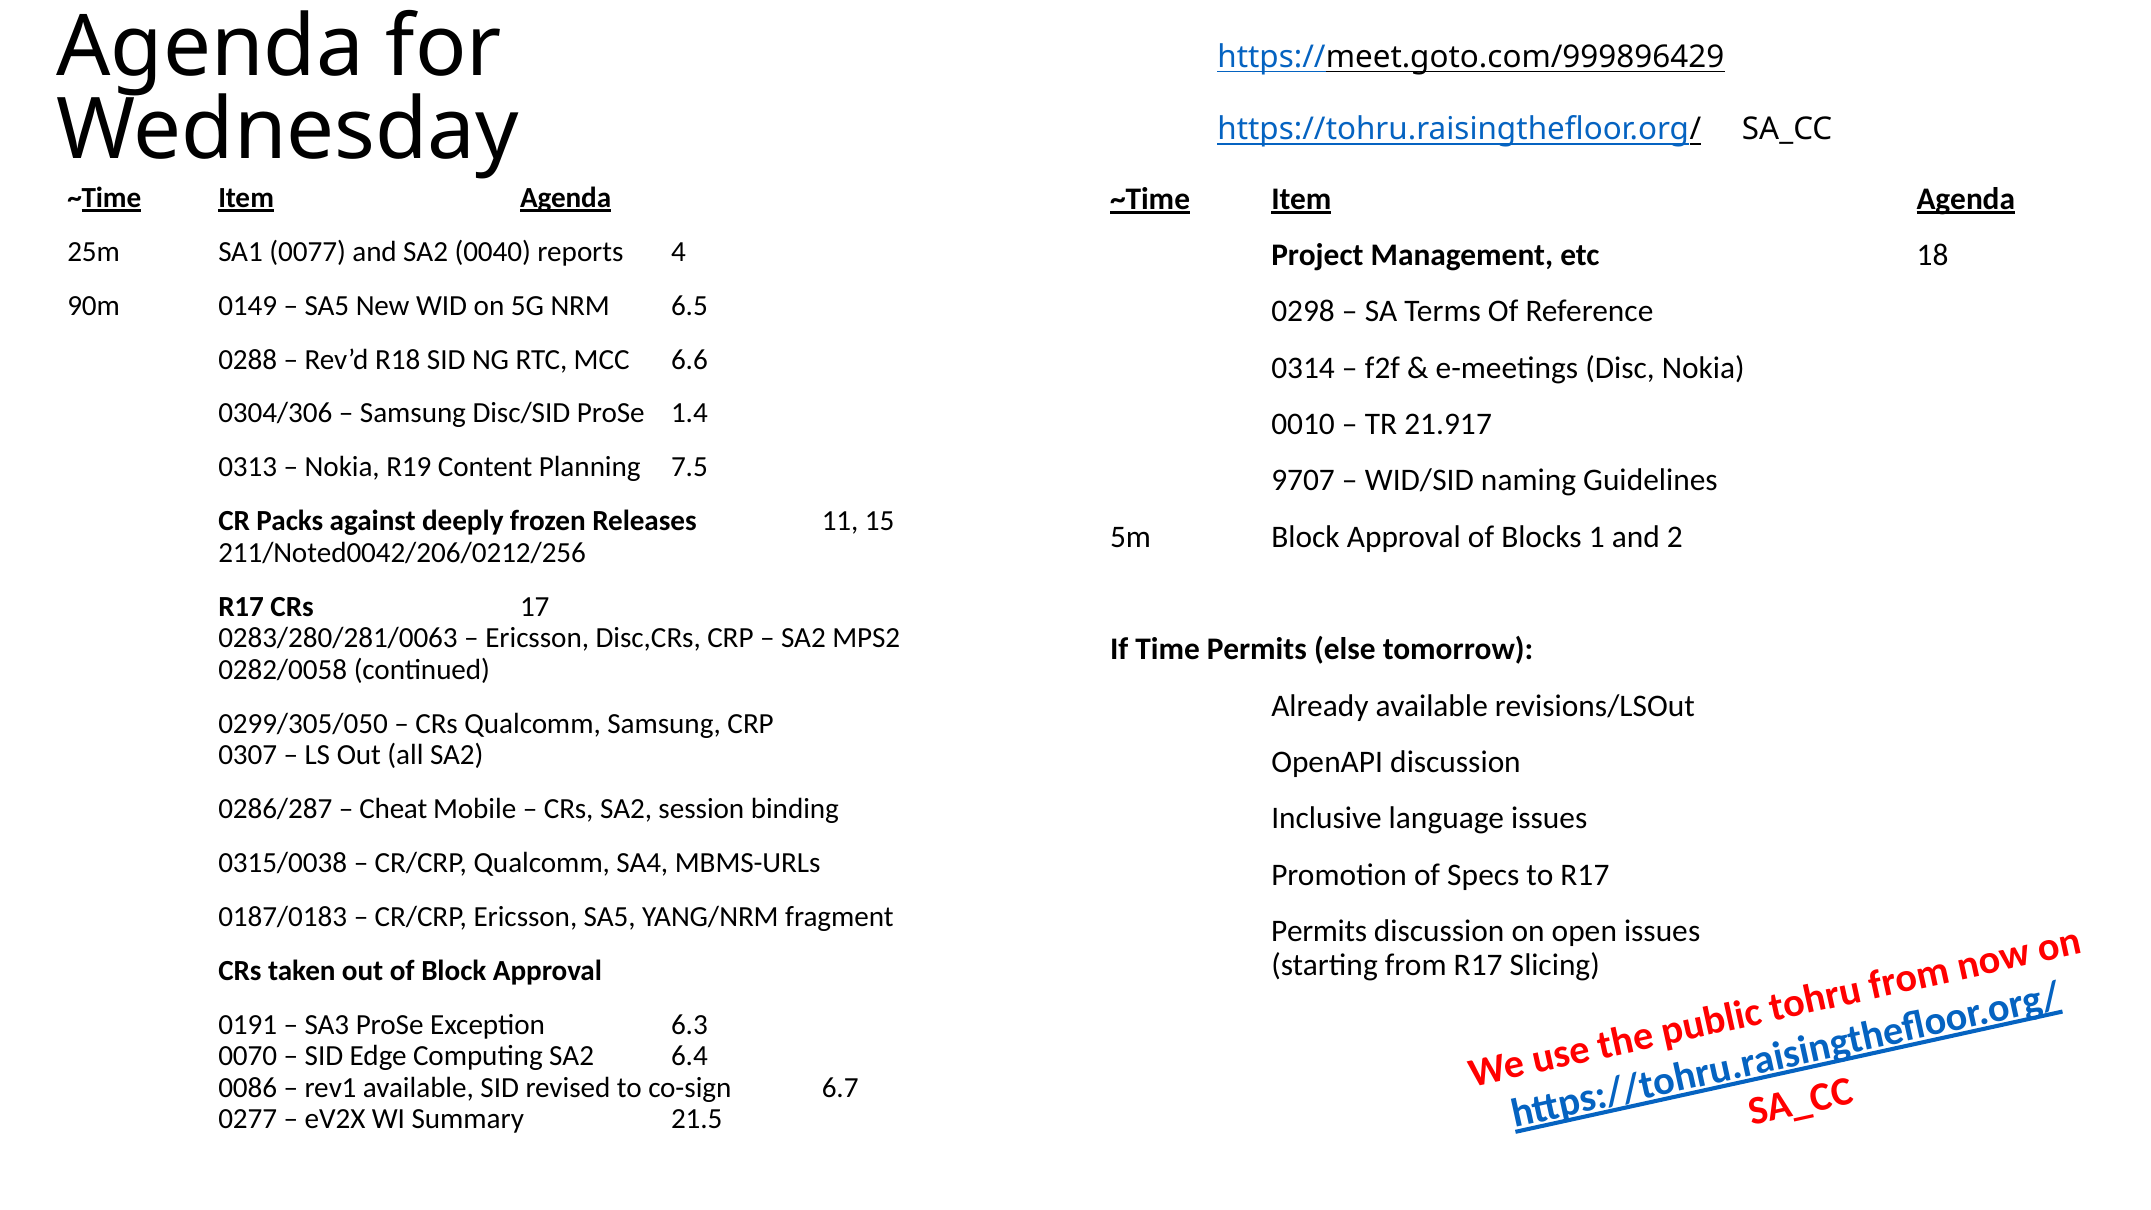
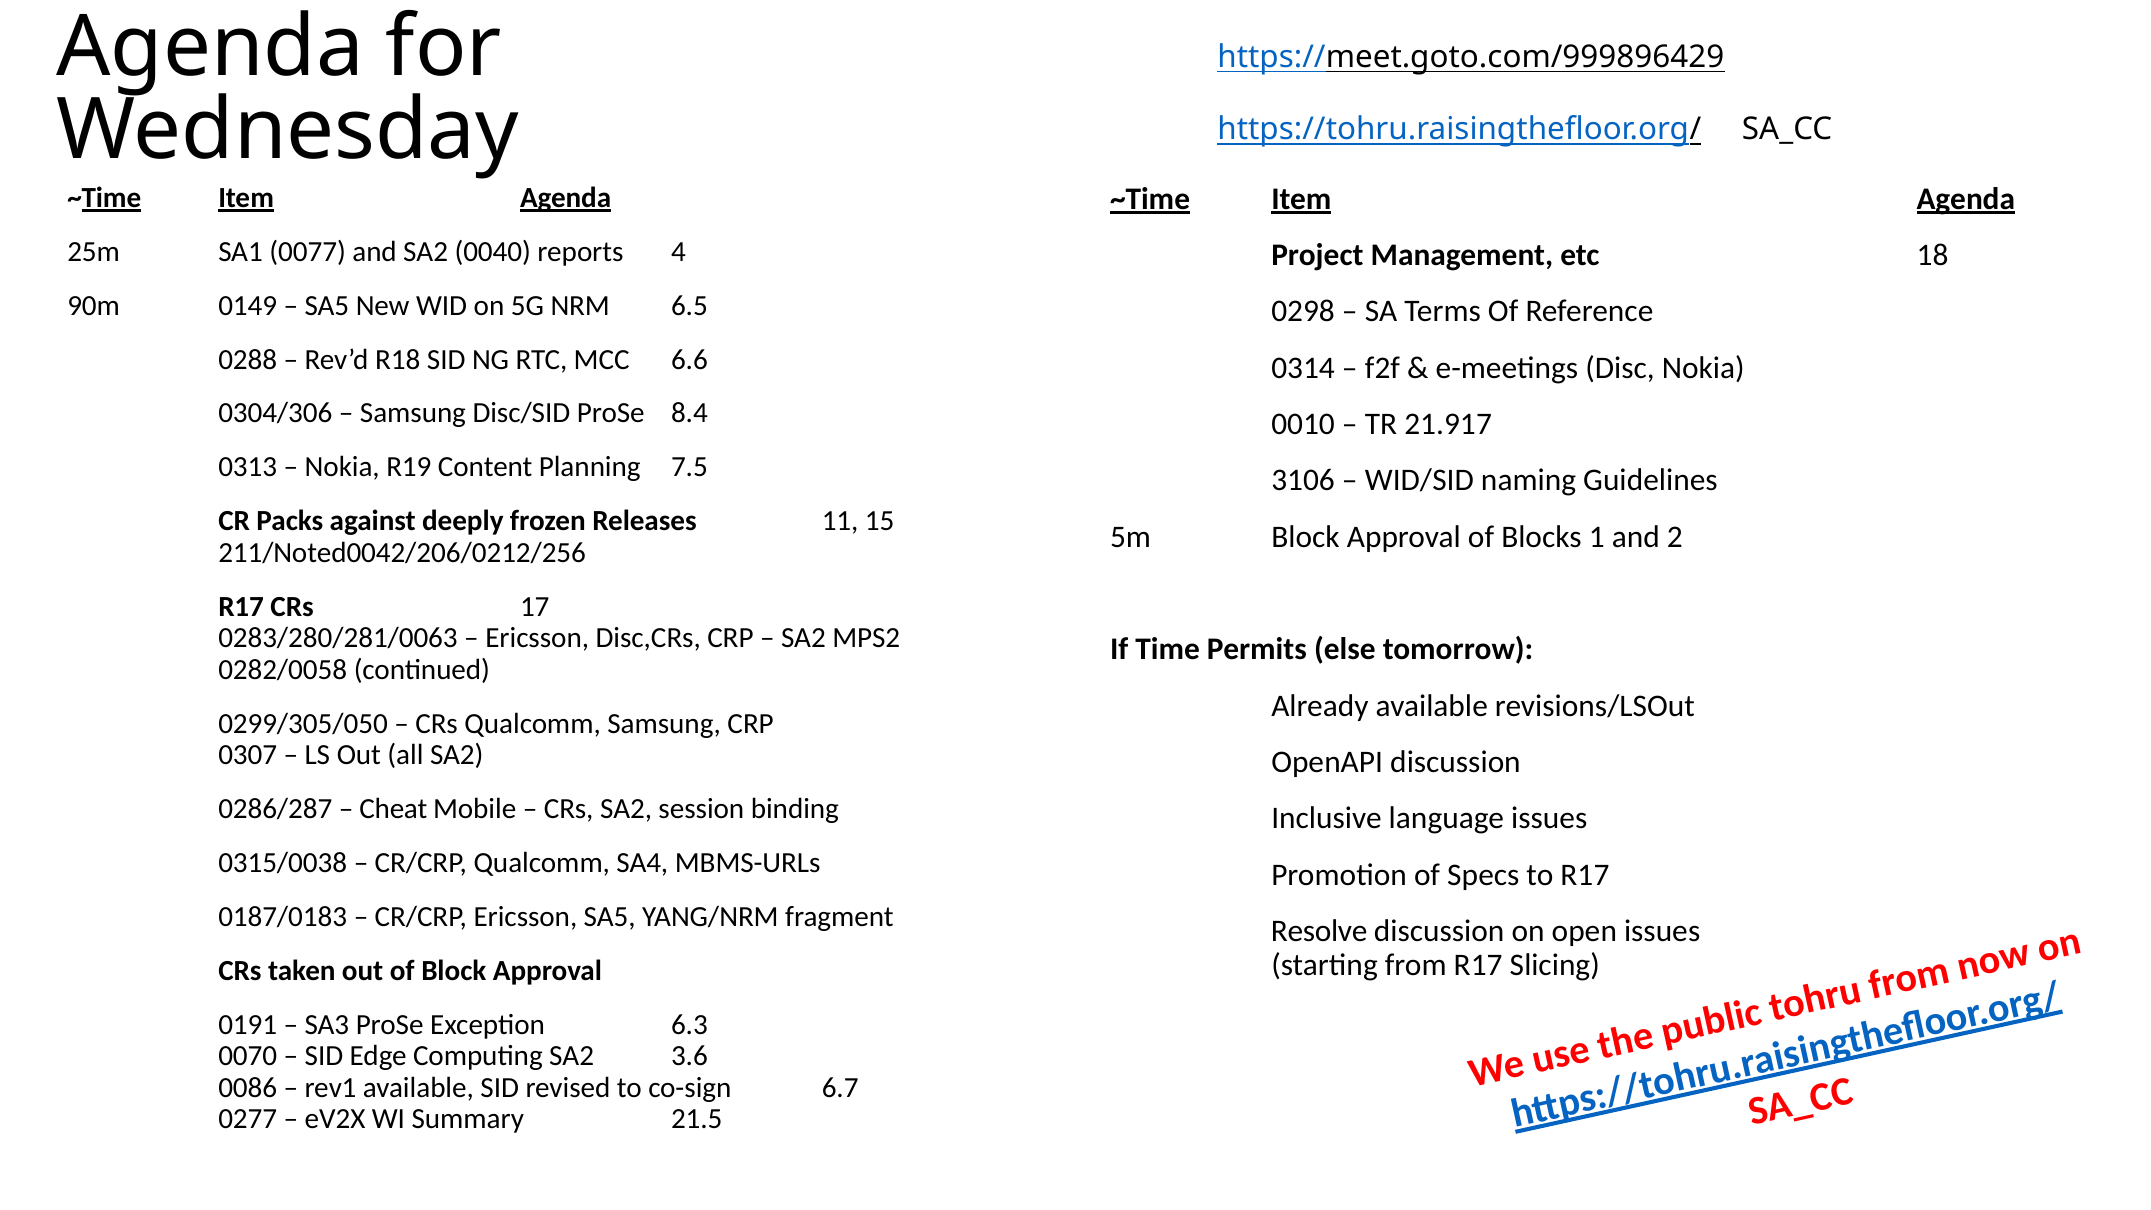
1.4: 1.4 -> 8.4 (689, 413)
9707: 9707 -> 3106 (1303, 480)
Permits: Permits -> Resolve (1319, 931)
6.4: 6.4 -> 3.6 (689, 1056)
